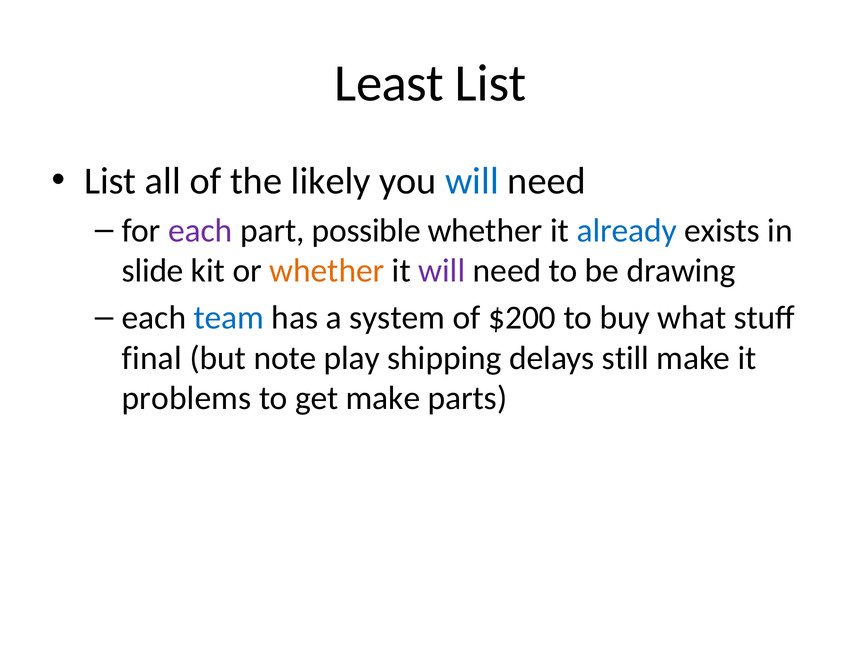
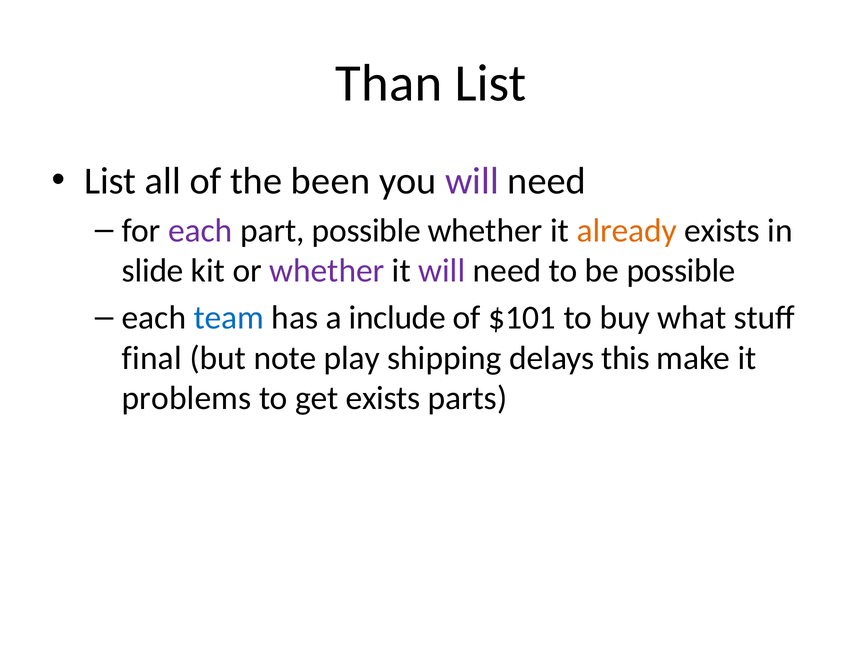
Least: Least -> Than (389, 83)
likely: likely -> been (331, 181)
will colour: blue -> purple (472, 181)
already colour: blue -> orange (627, 230)
whether colour: orange -> purple (327, 271)
be drawing: drawing -> possible (681, 271)
system: system -> include (397, 318)
$200: $200 -> $101 (522, 318)
still: still -> this (626, 358)
get make: make -> exists (383, 398)
